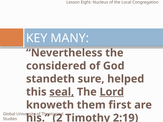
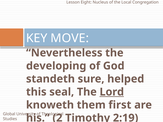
MANY: MANY -> MOVE (70, 38)
considered: considered -> developing (56, 66)
seal underline: present -> none (62, 92)
